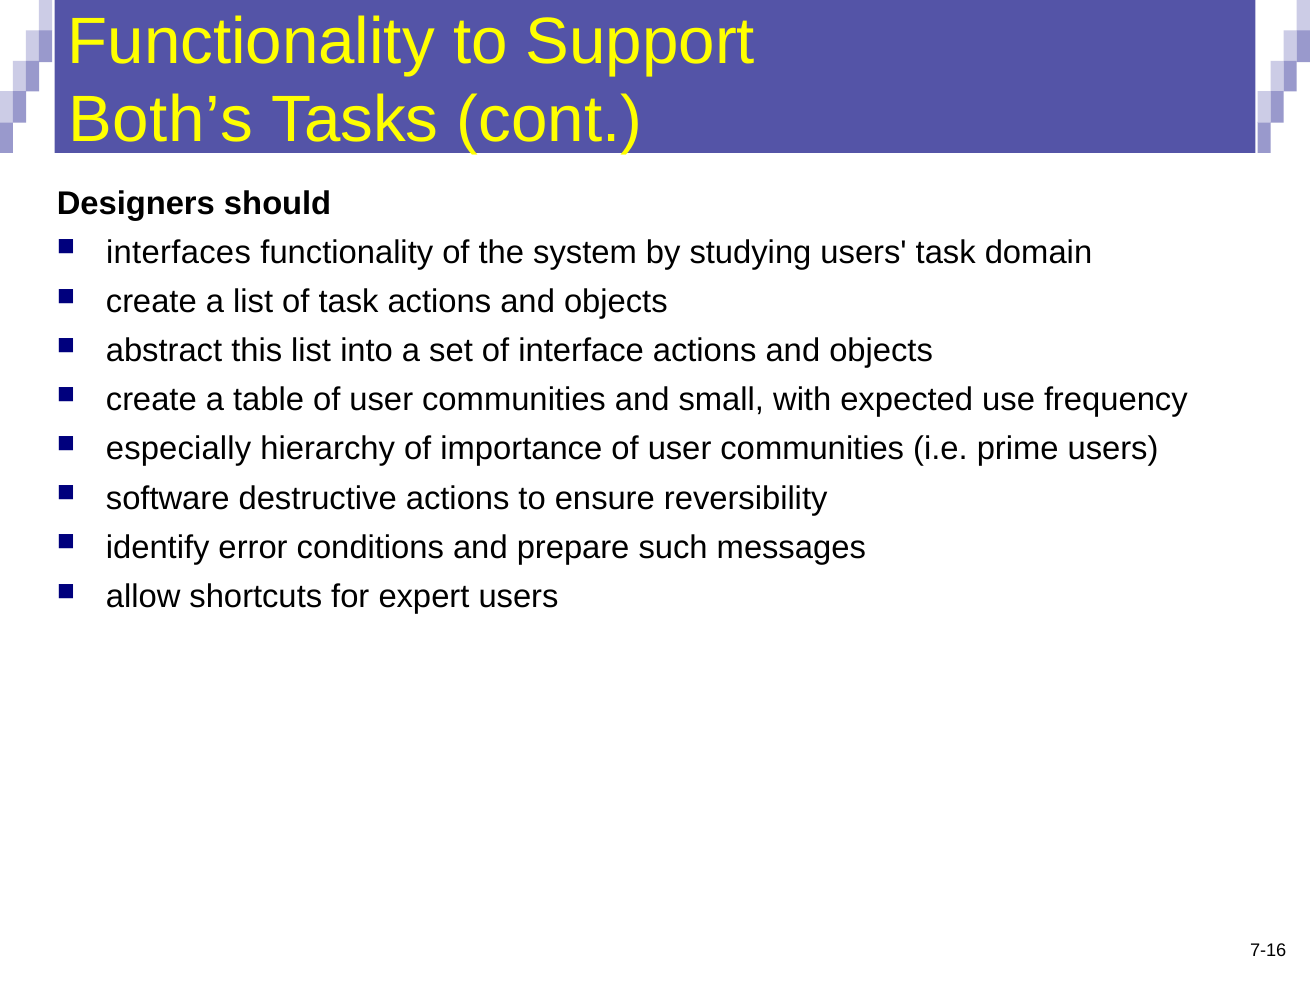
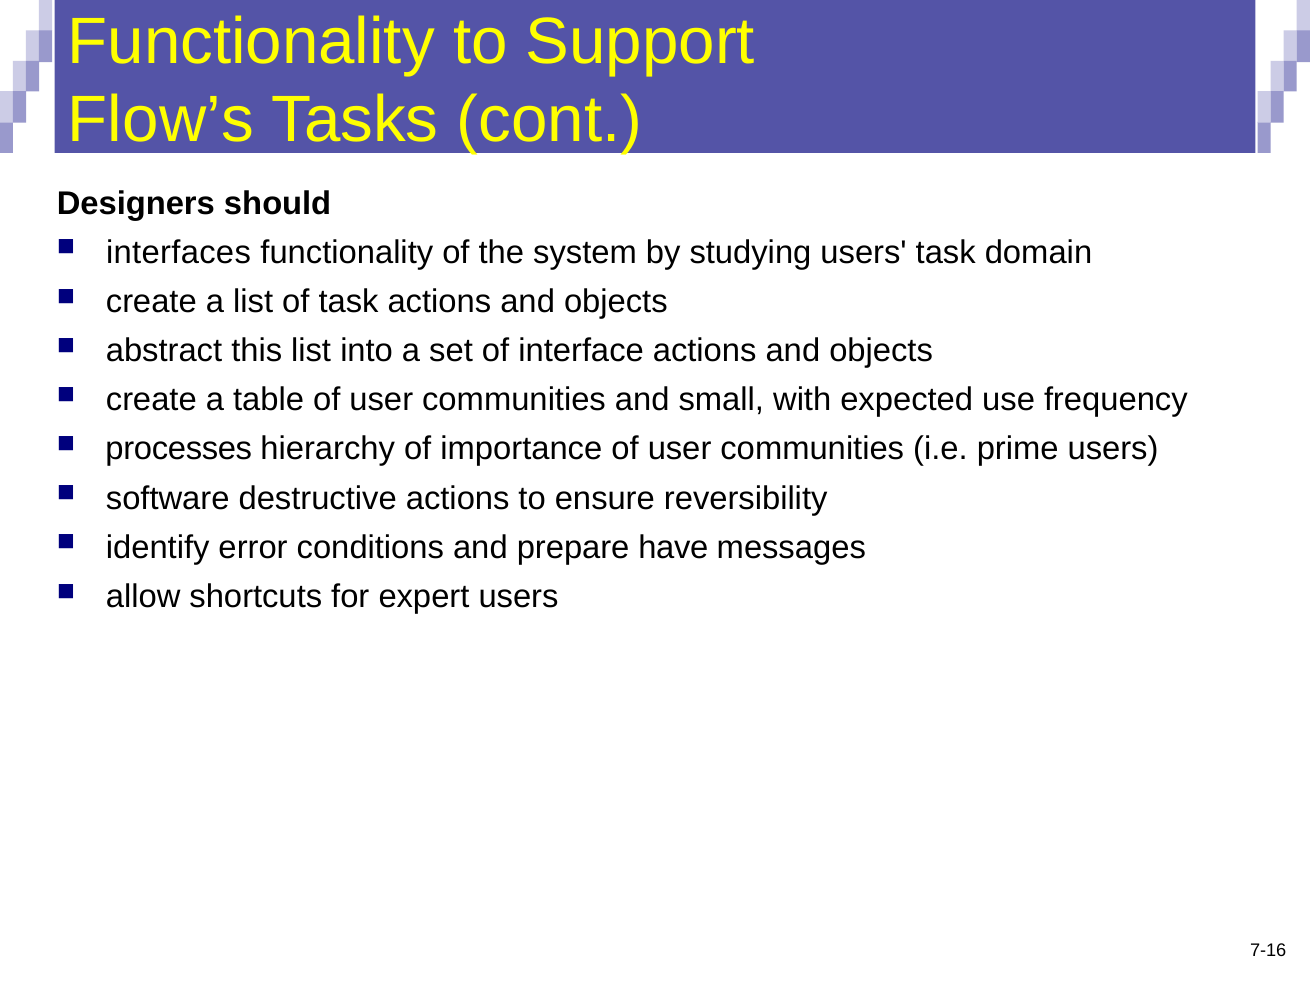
Both’s: Both’s -> Flow’s (161, 120)
especially: especially -> processes (179, 449)
such: such -> have (673, 547)
